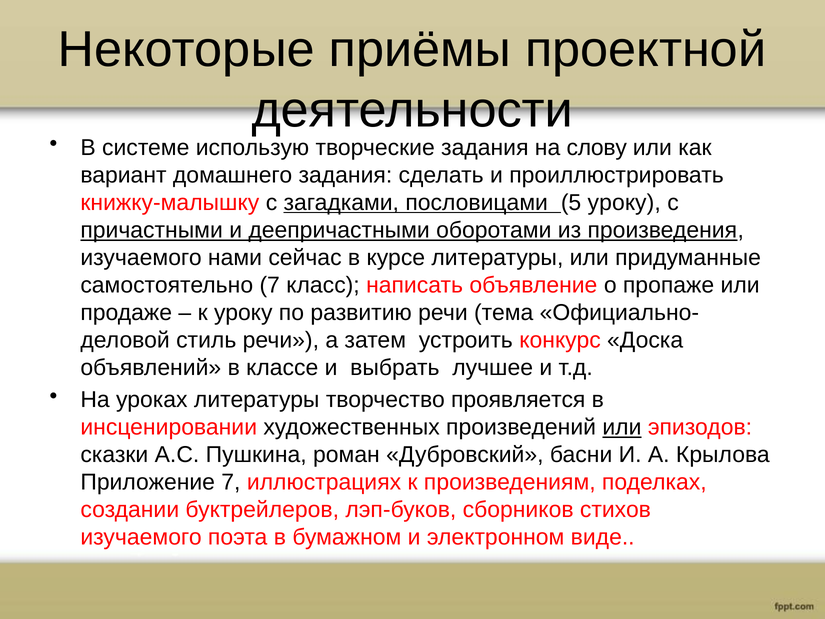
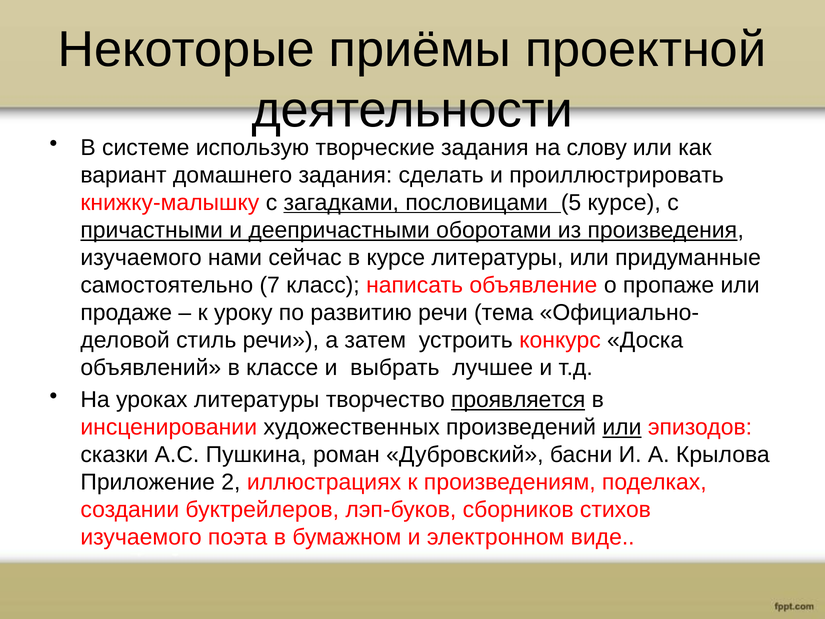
5 уроку: уроку -> курсе (624, 202)
проявляется underline: none -> present (518, 400)
Приложение 7: 7 -> 2 (231, 482)
